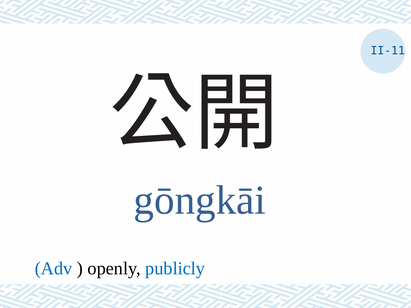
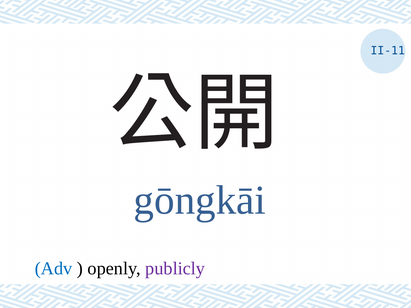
publicly colour: blue -> purple (175, 269)
